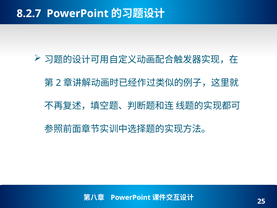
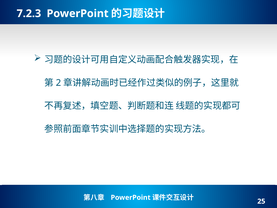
8.2.7: 8.2.7 -> 7.2.3 (29, 14)
